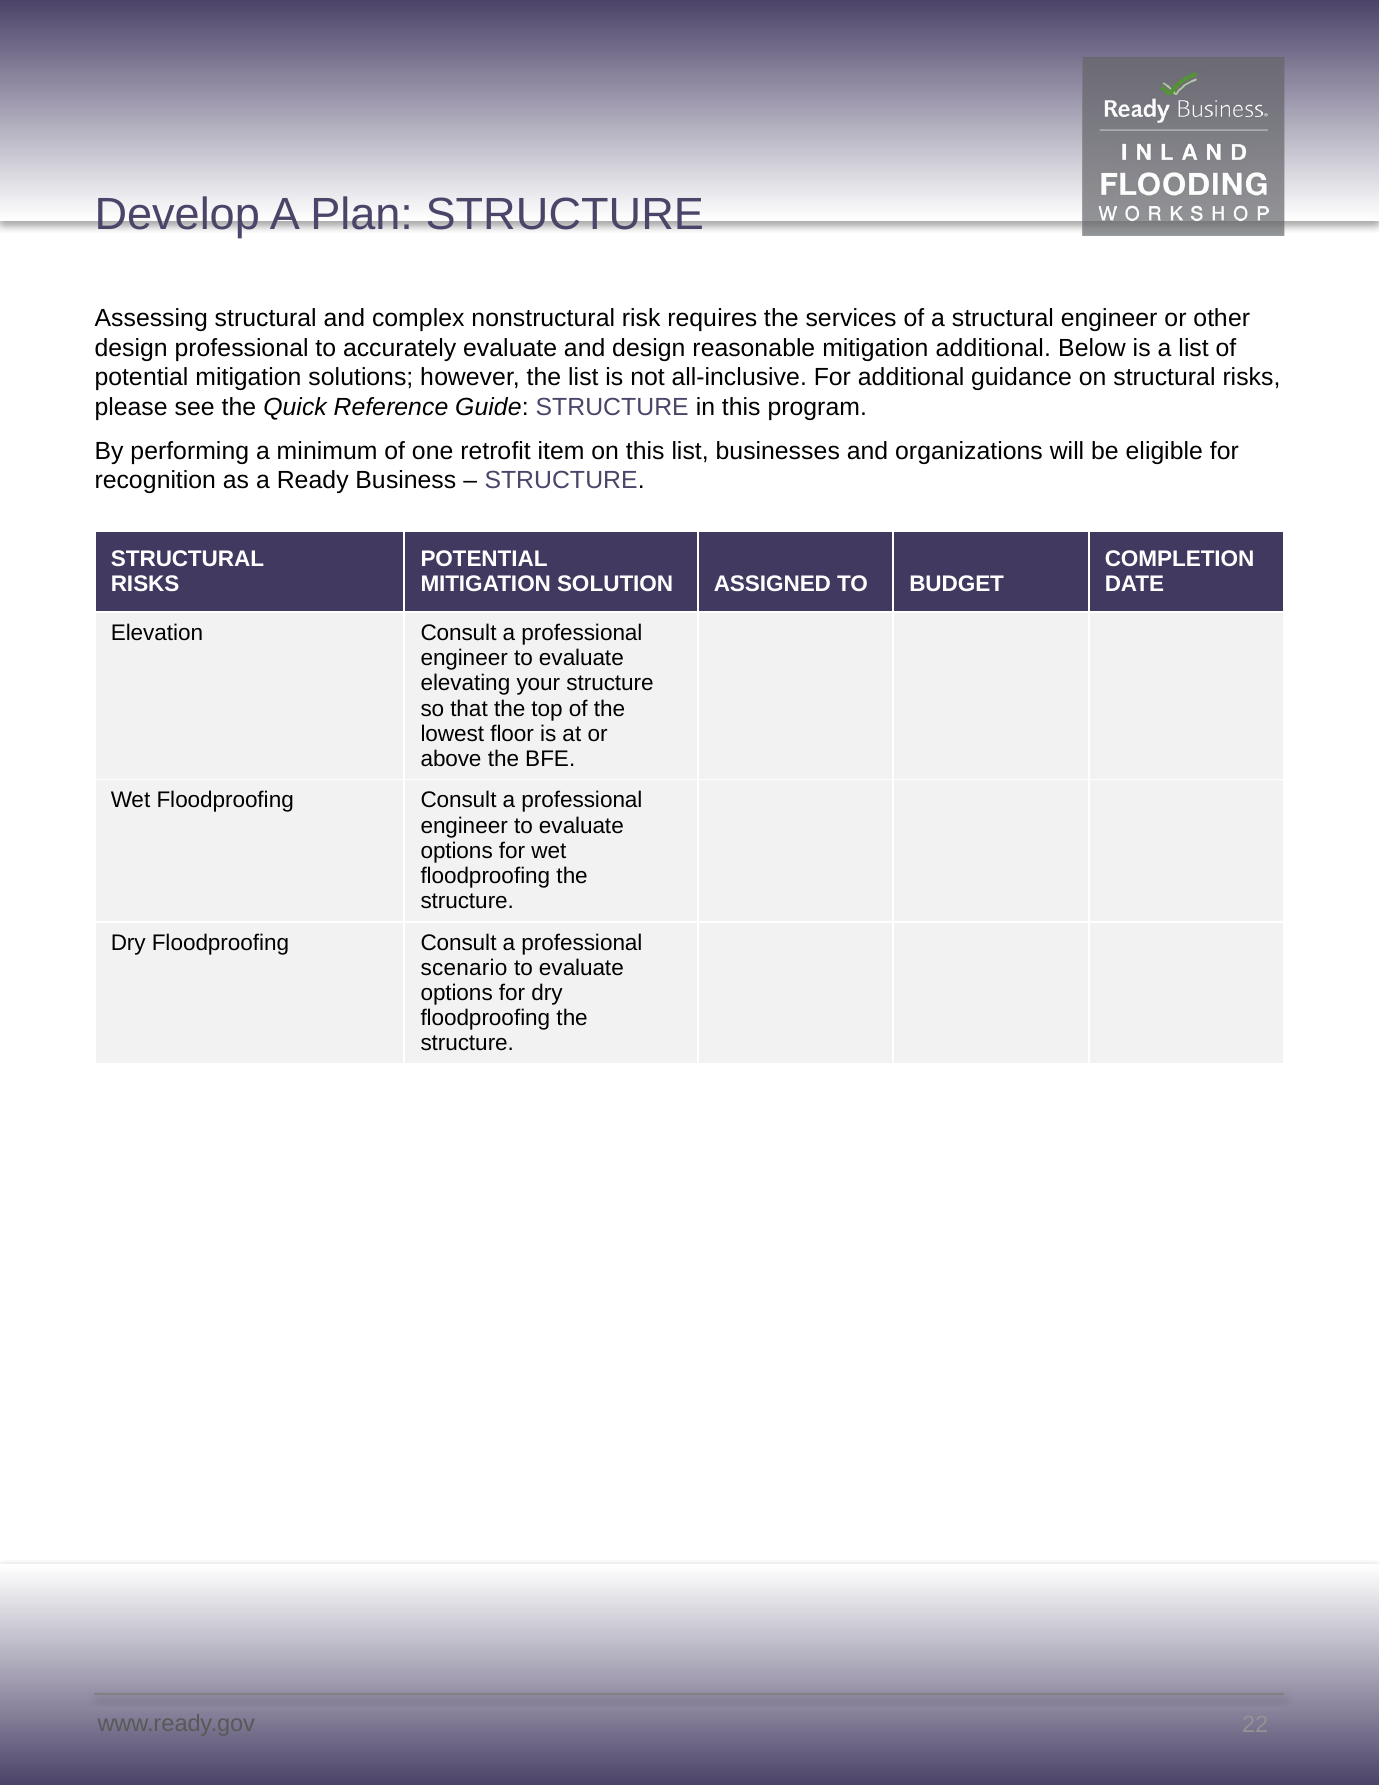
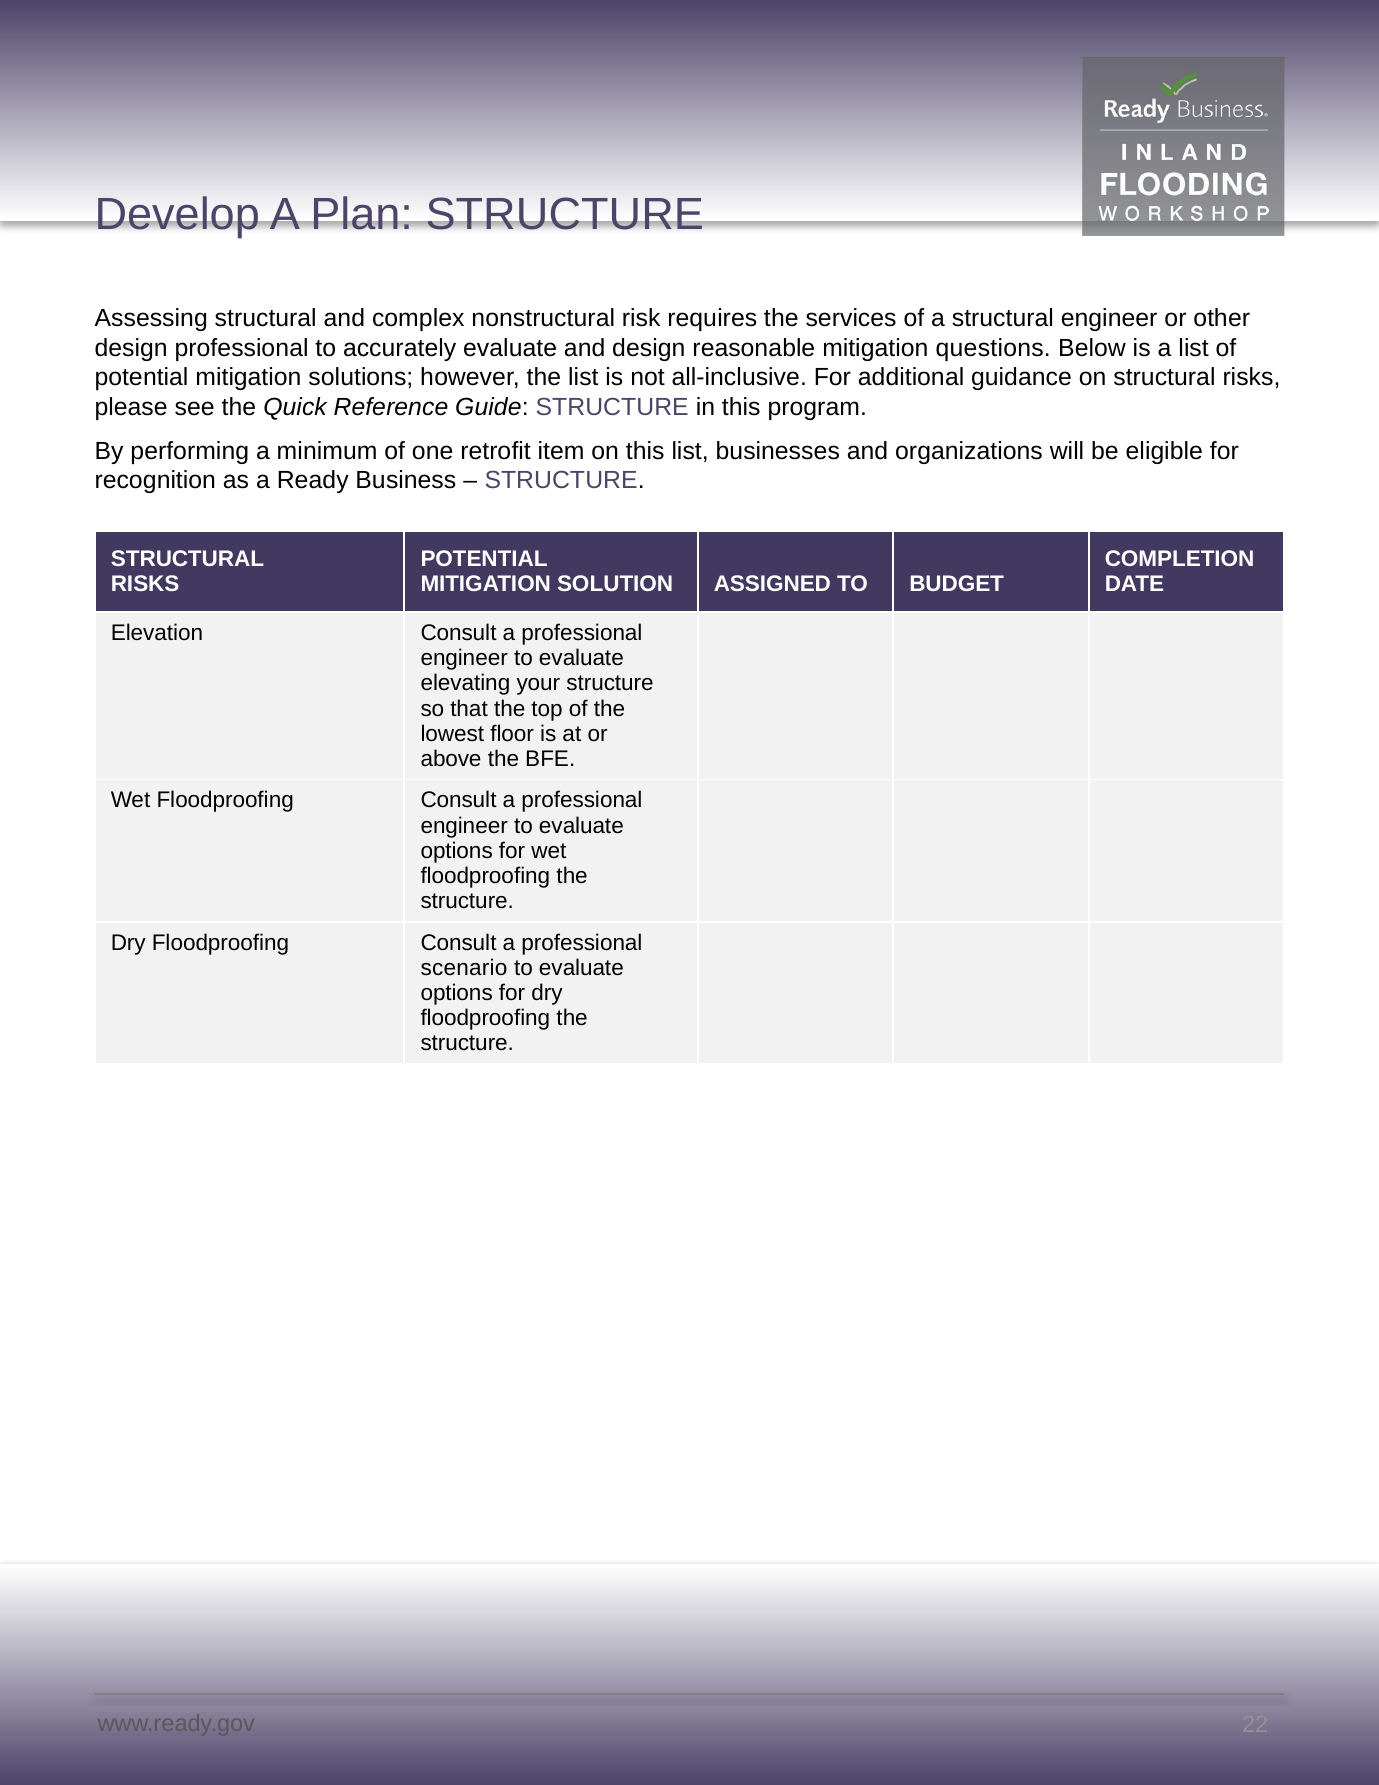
mitigation additional: additional -> questions (993, 348)
